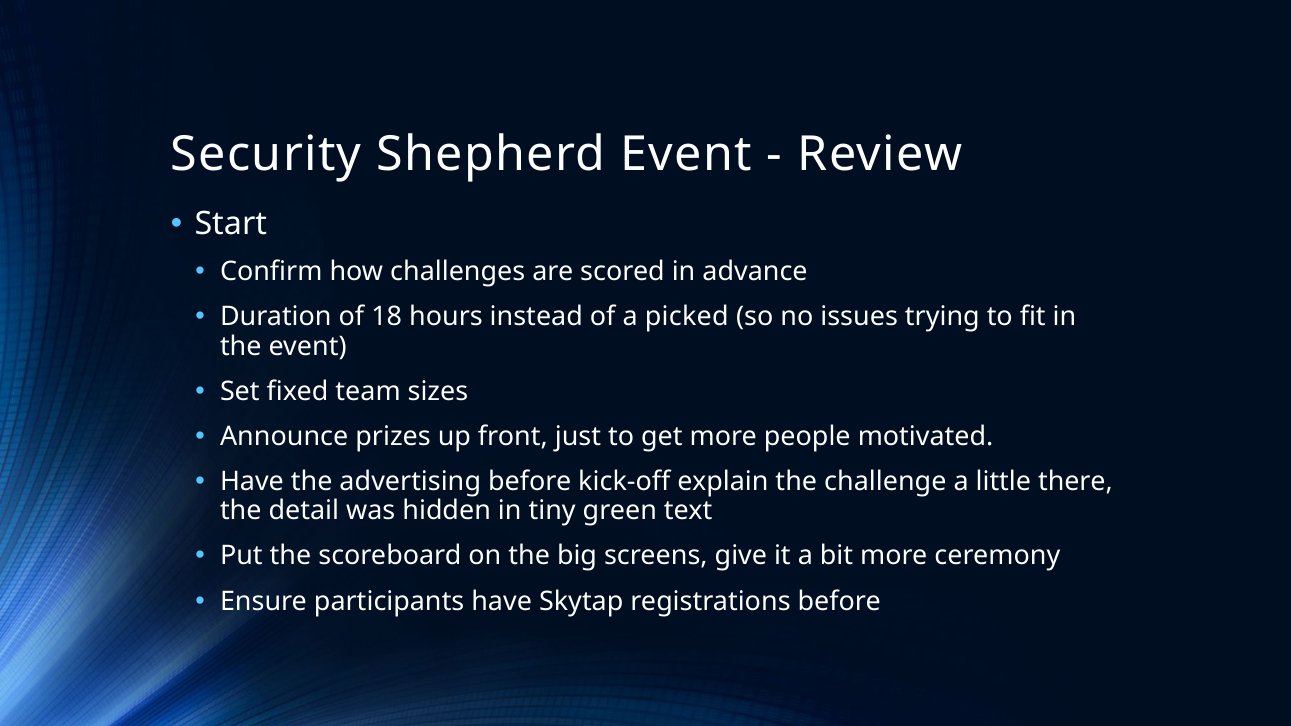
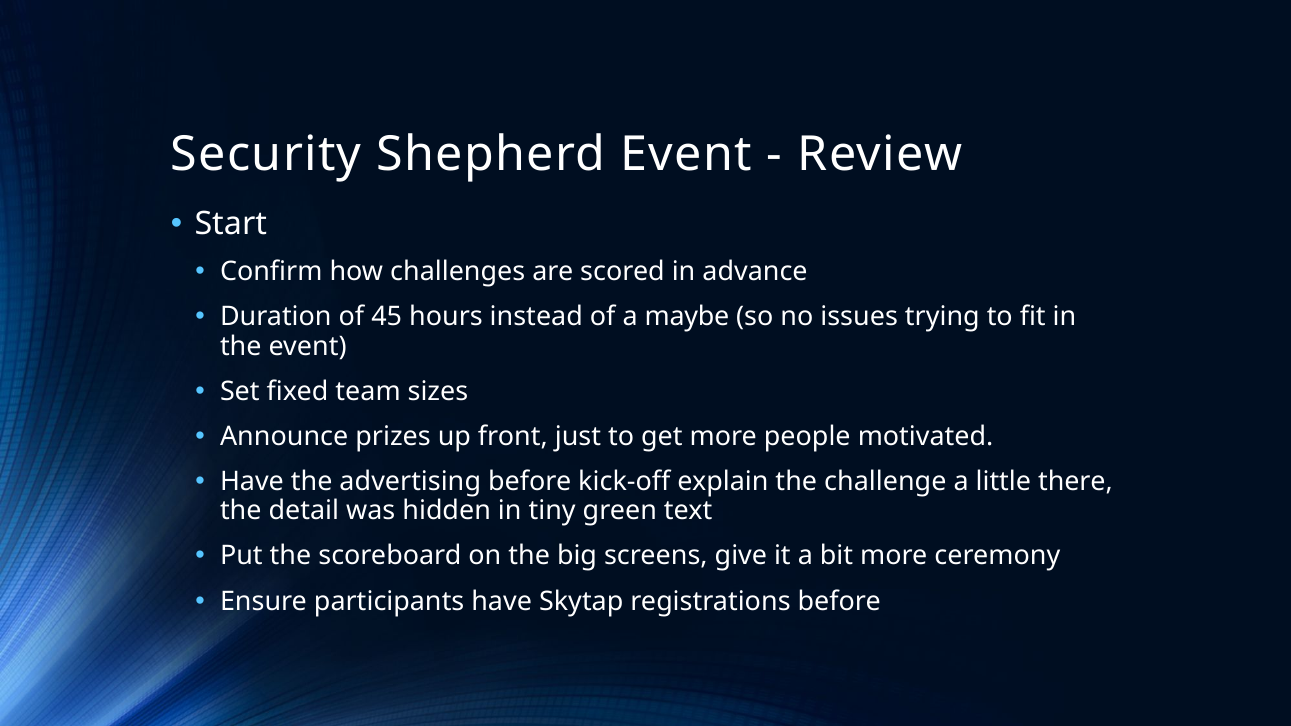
18: 18 -> 45 (387, 317)
picked: picked -> maybe (687, 317)
